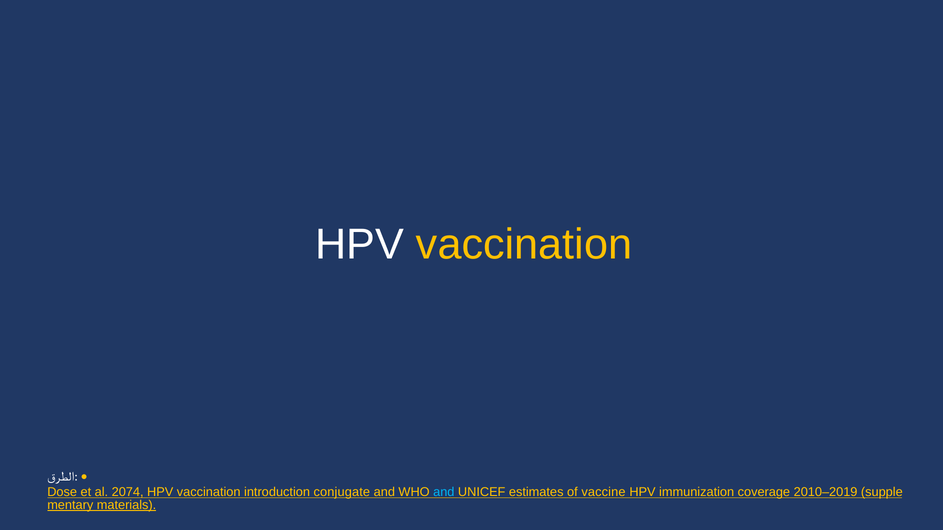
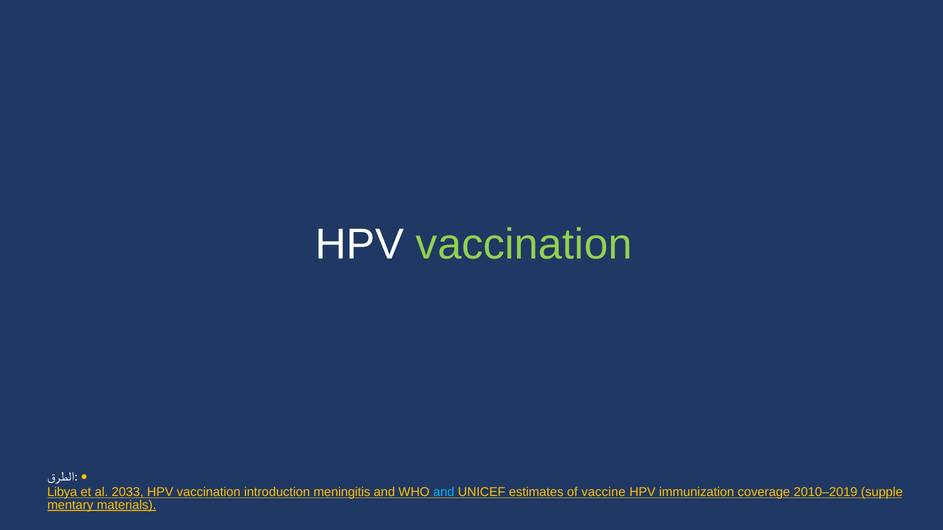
vaccination colour: yellow -> light green (524, 245)
Dose: Dose -> Libya (62, 492)
2074: 2074 -> 2033 (128, 492)
conjugate: conjugate -> meningitis (342, 492)
